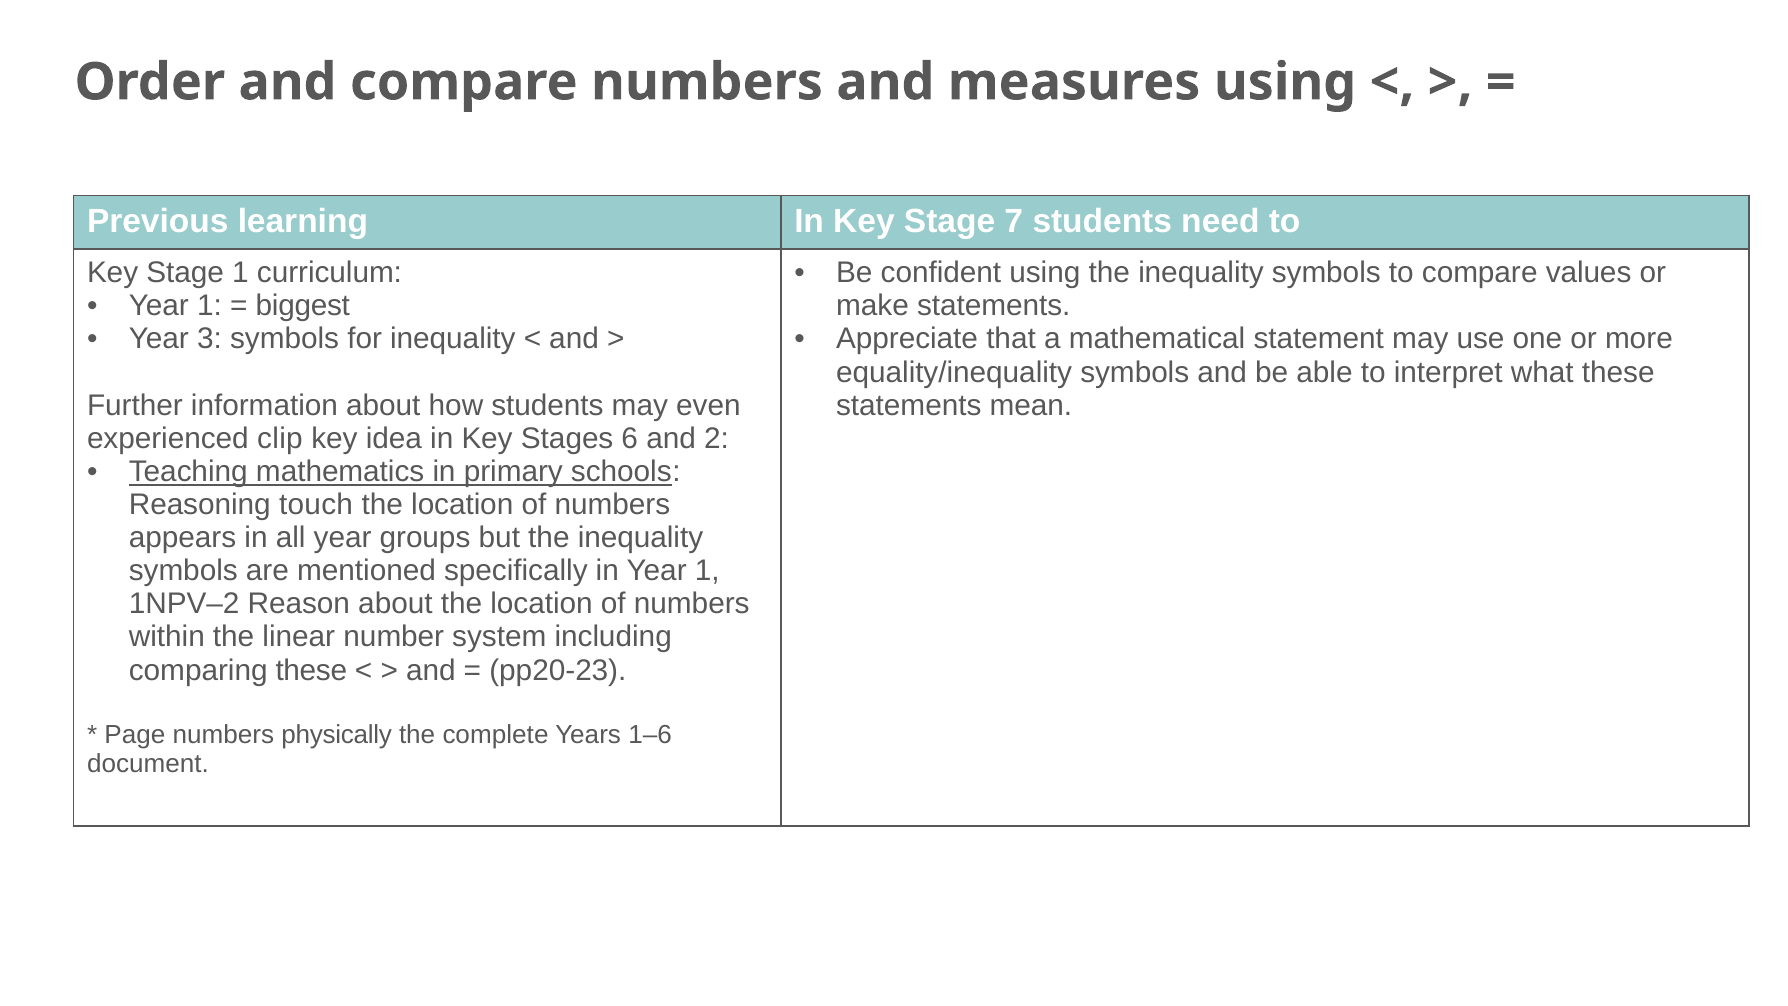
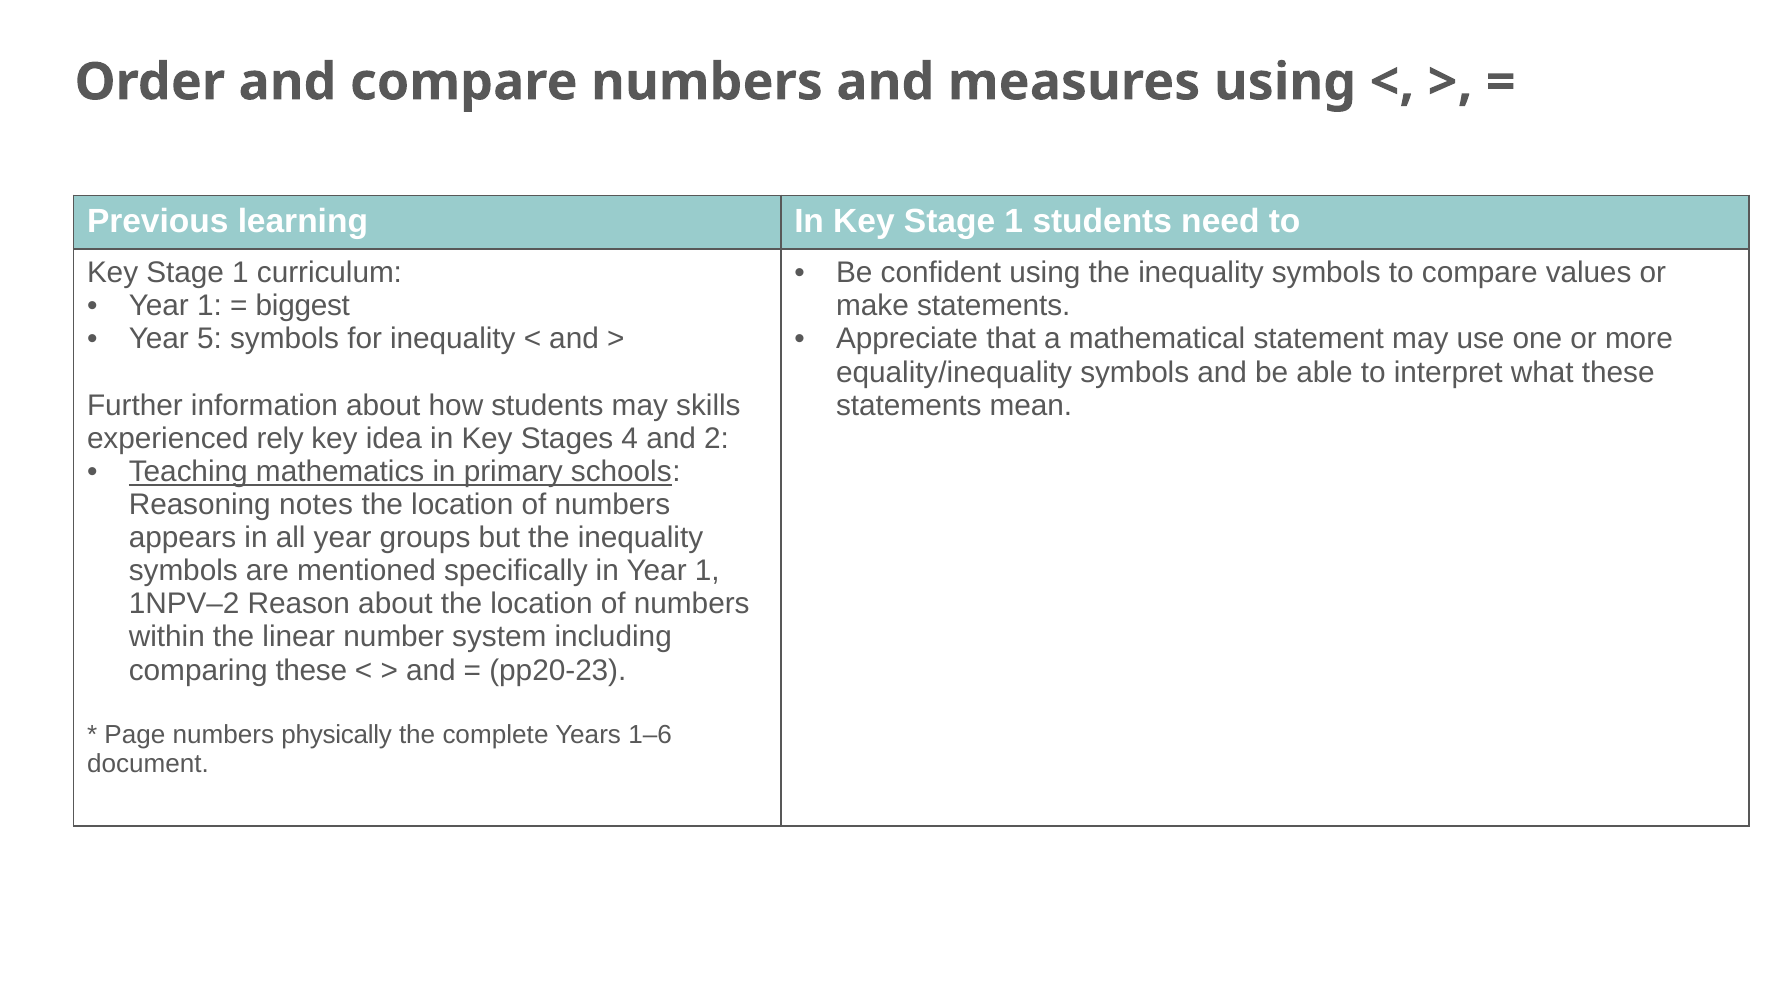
In Key Stage 7: 7 -> 1 (1014, 221)
3: 3 -> 5 (209, 339)
even: even -> skills (708, 405)
clip: clip -> rely (280, 438)
6: 6 -> 4 (630, 438)
touch: touch -> notes (316, 505)
